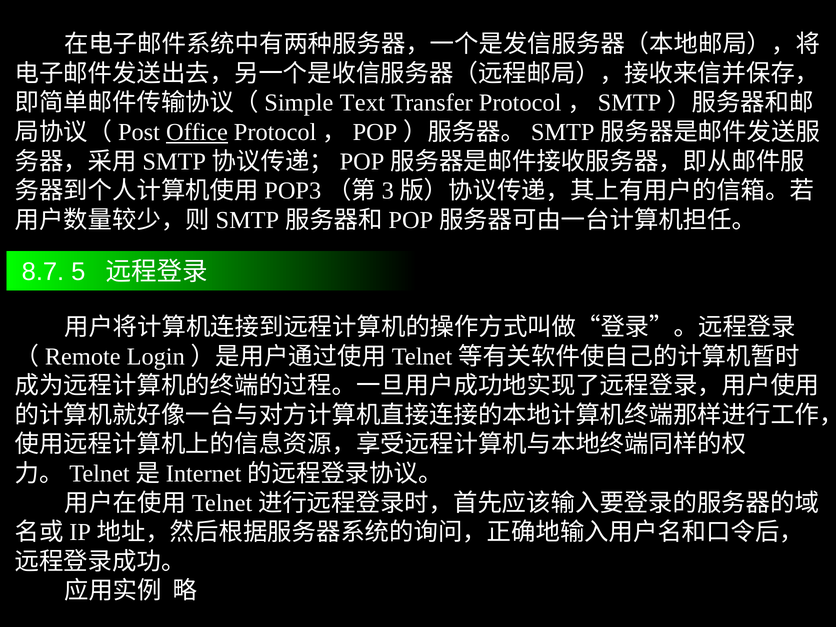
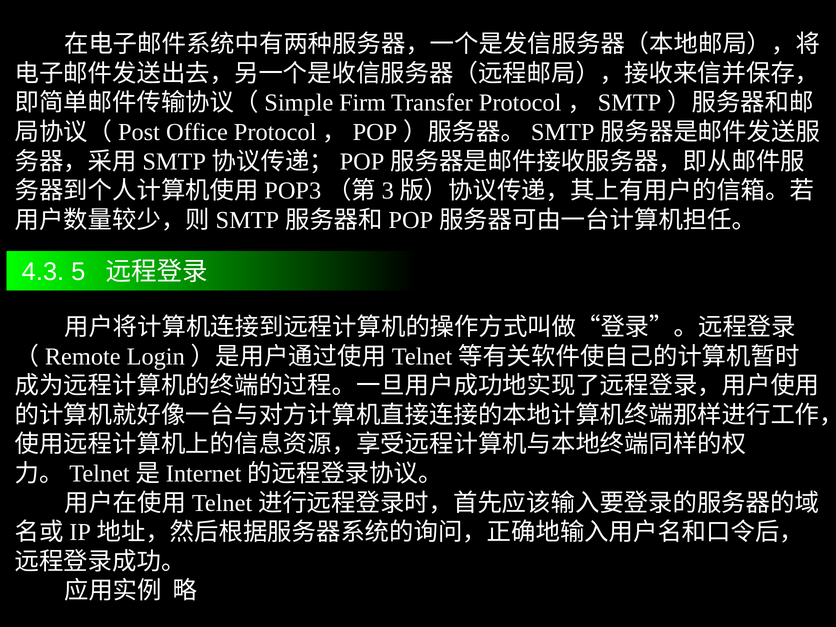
Text: Text -> Firm (363, 103)
Office underline: present -> none (197, 132)
8.7: 8.7 -> 4.3 (43, 272)
